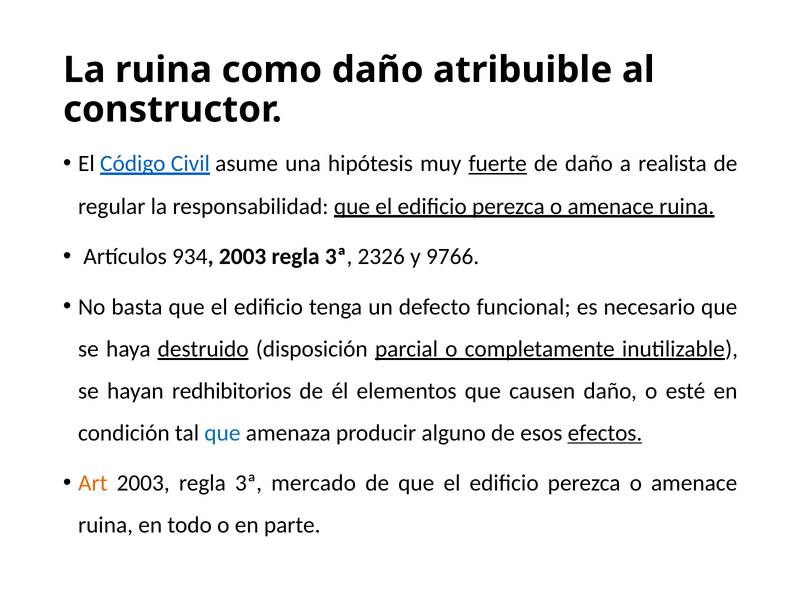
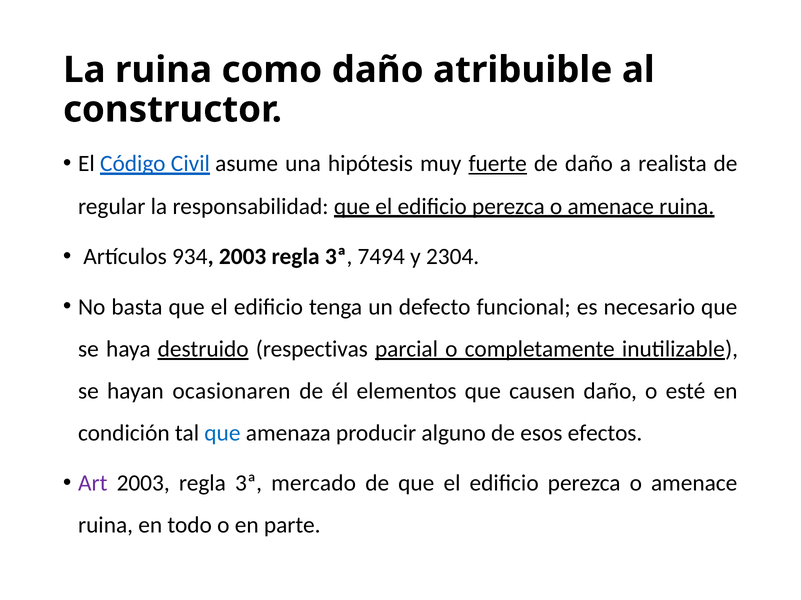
2326: 2326 -> 7494 (381, 257)
9766: 9766 -> 2304 (453, 257)
disposición: disposición -> respectivas (312, 349)
redhibitorios: redhibitorios -> ocasionaren (231, 391)
efectos underline: present -> none (605, 433)
Art colour: orange -> purple (93, 484)
